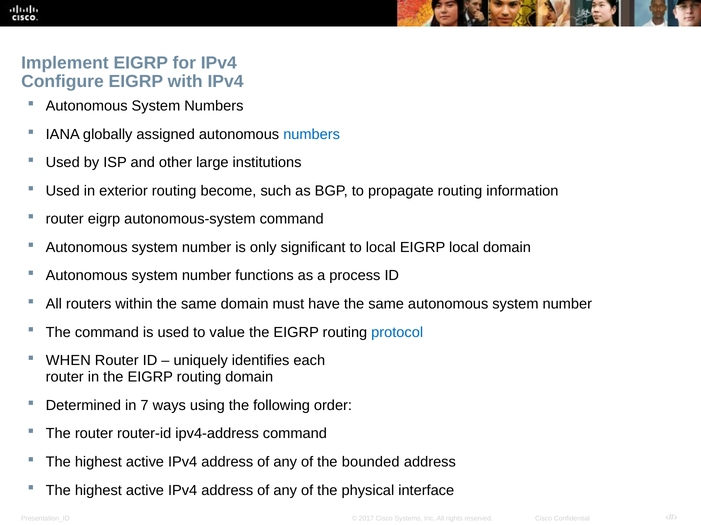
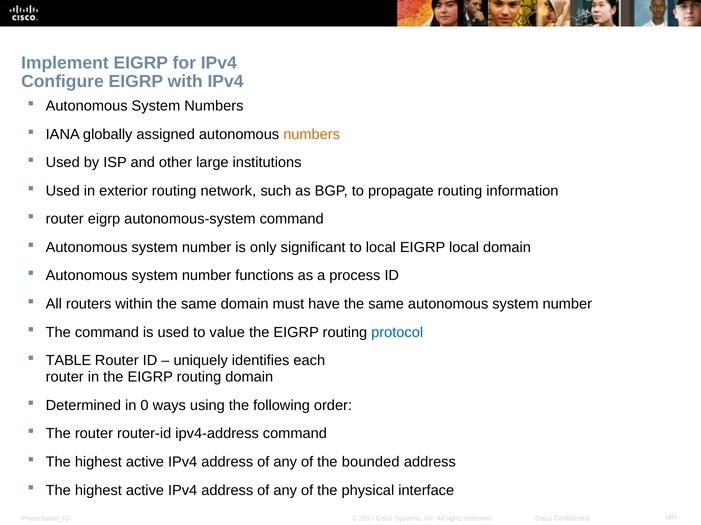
numbers colour: blue -> orange (312, 134)
become: become -> network (228, 191)
WHEN: WHEN -> TABLE (68, 361)
7: 7 -> 0 (144, 406)
